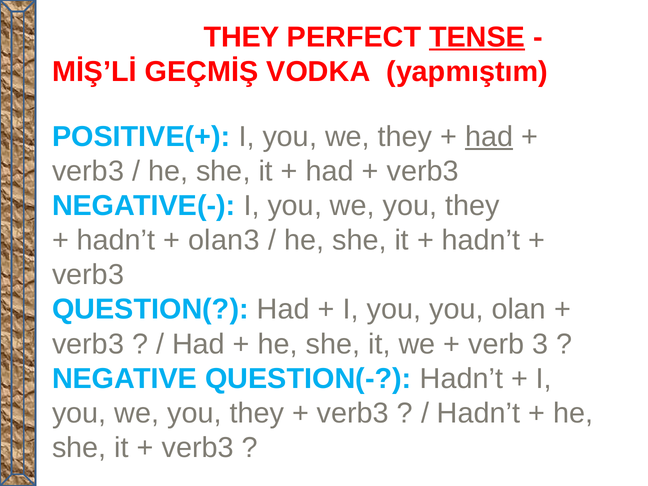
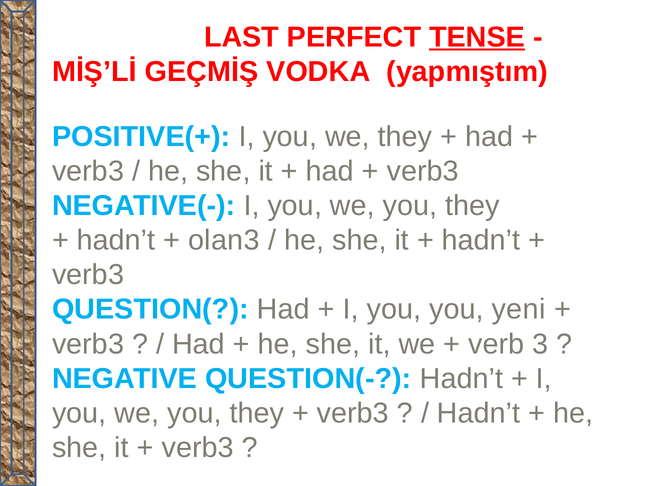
THEY: THEY -> LAST (242, 37)
had underline: present -> none (489, 137)
olan: olan -> yeni (519, 309)
